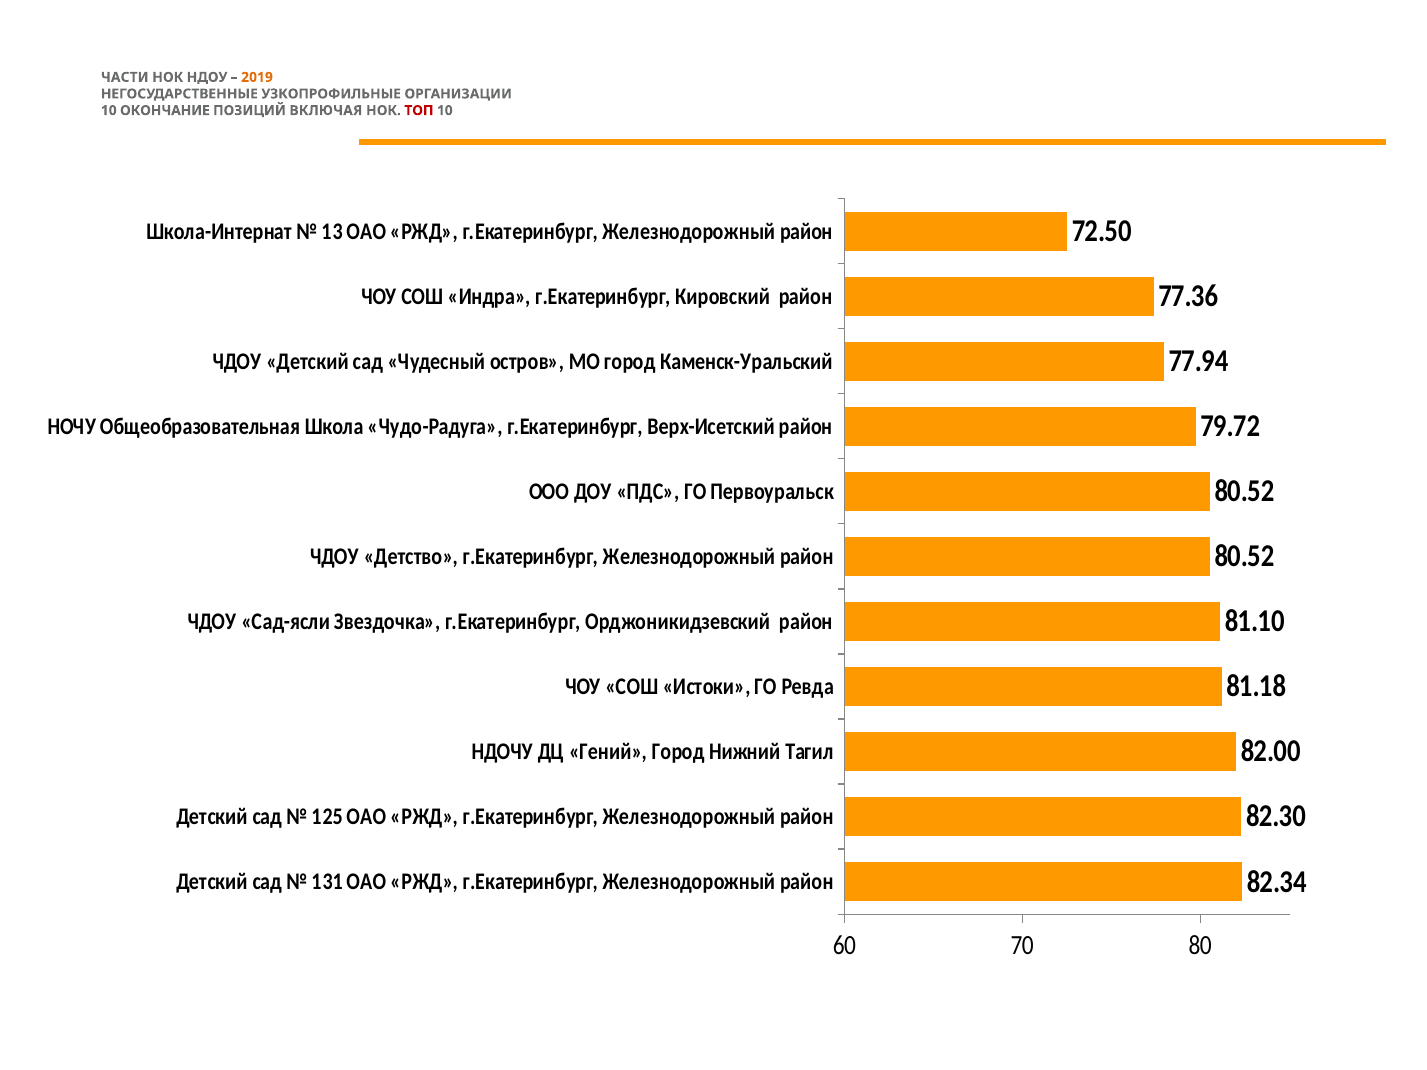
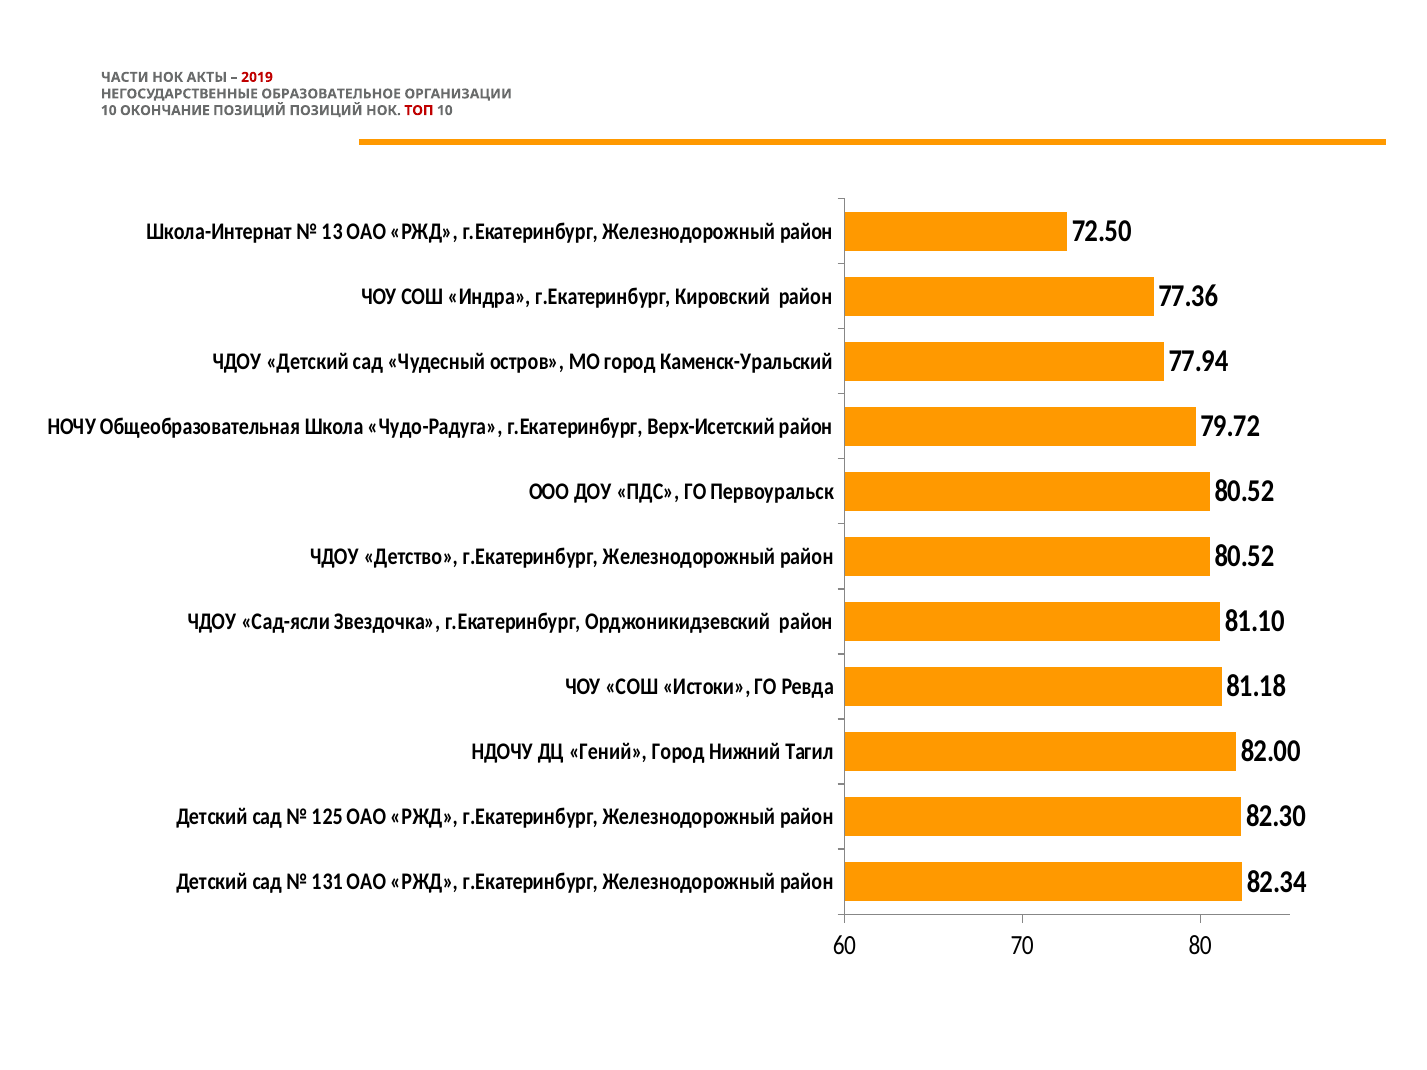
НДОУ: НДОУ -> АКТЫ (207, 77)
2019 colour: orange -> red (257, 77)
УЗКОПРОФИЛЬНЫЕ: УЗКОПРОФИЛЬНЫЕ -> ОБРАЗОВАТЕЛЬНОЕ (331, 94)
ПОЗИЦИЙ ВКЛЮЧАЯ: ВКЛЮЧАЯ -> ПОЗИЦИЙ (326, 111)
